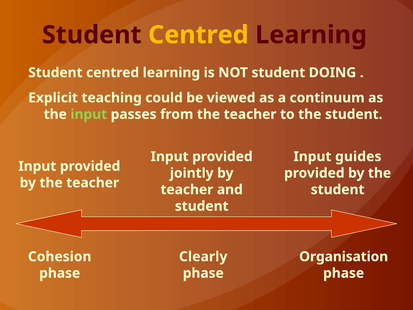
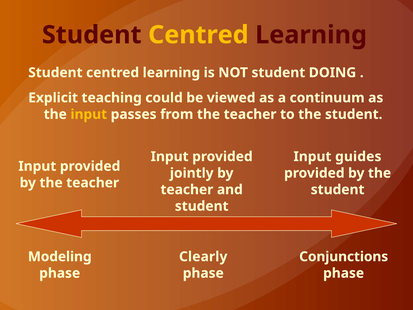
input colour: light green -> yellow (89, 114)
Cohesion: Cohesion -> Modeling (60, 256)
Organisation: Organisation -> Conjunctions (344, 256)
